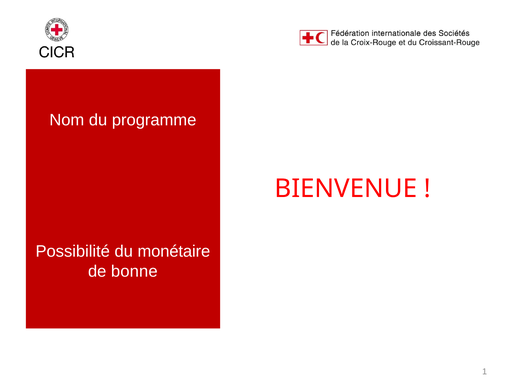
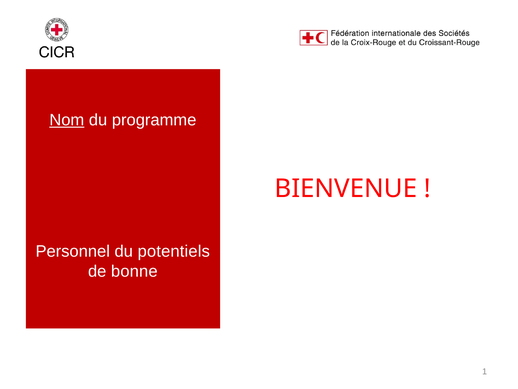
Nom underline: none -> present (67, 120)
Possibilité: Possibilité -> Personnel (73, 251)
monétaire: monétaire -> potentiels (174, 251)
